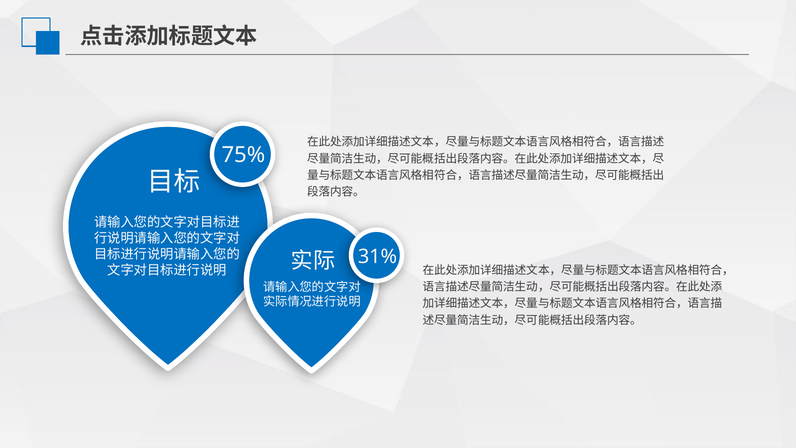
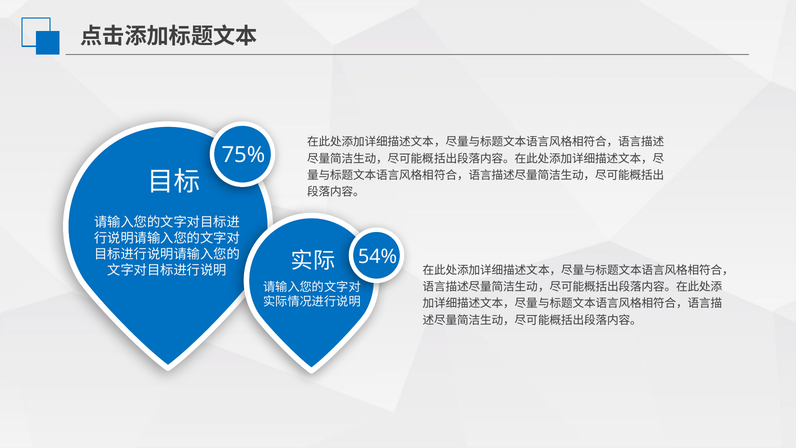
31%: 31% -> 54% (378, 256)
